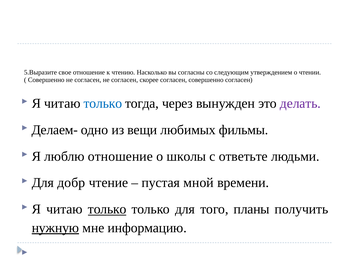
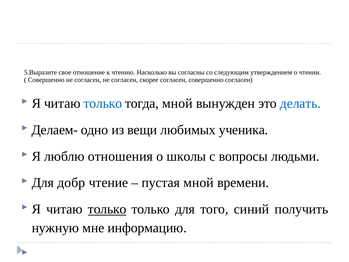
тогда через: через -> мной (177, 103)
делать colour: purple -> blue (300, 103)
фильмы: фильмы -> ученика (244, 130)
люблю отношение: отношение -> отношения (120, 156)
ответьте: ответьте -> вопросы (243, 156)
планы: планы -> синий (252, 209)
нужную underline: present -> none (55, 228)
